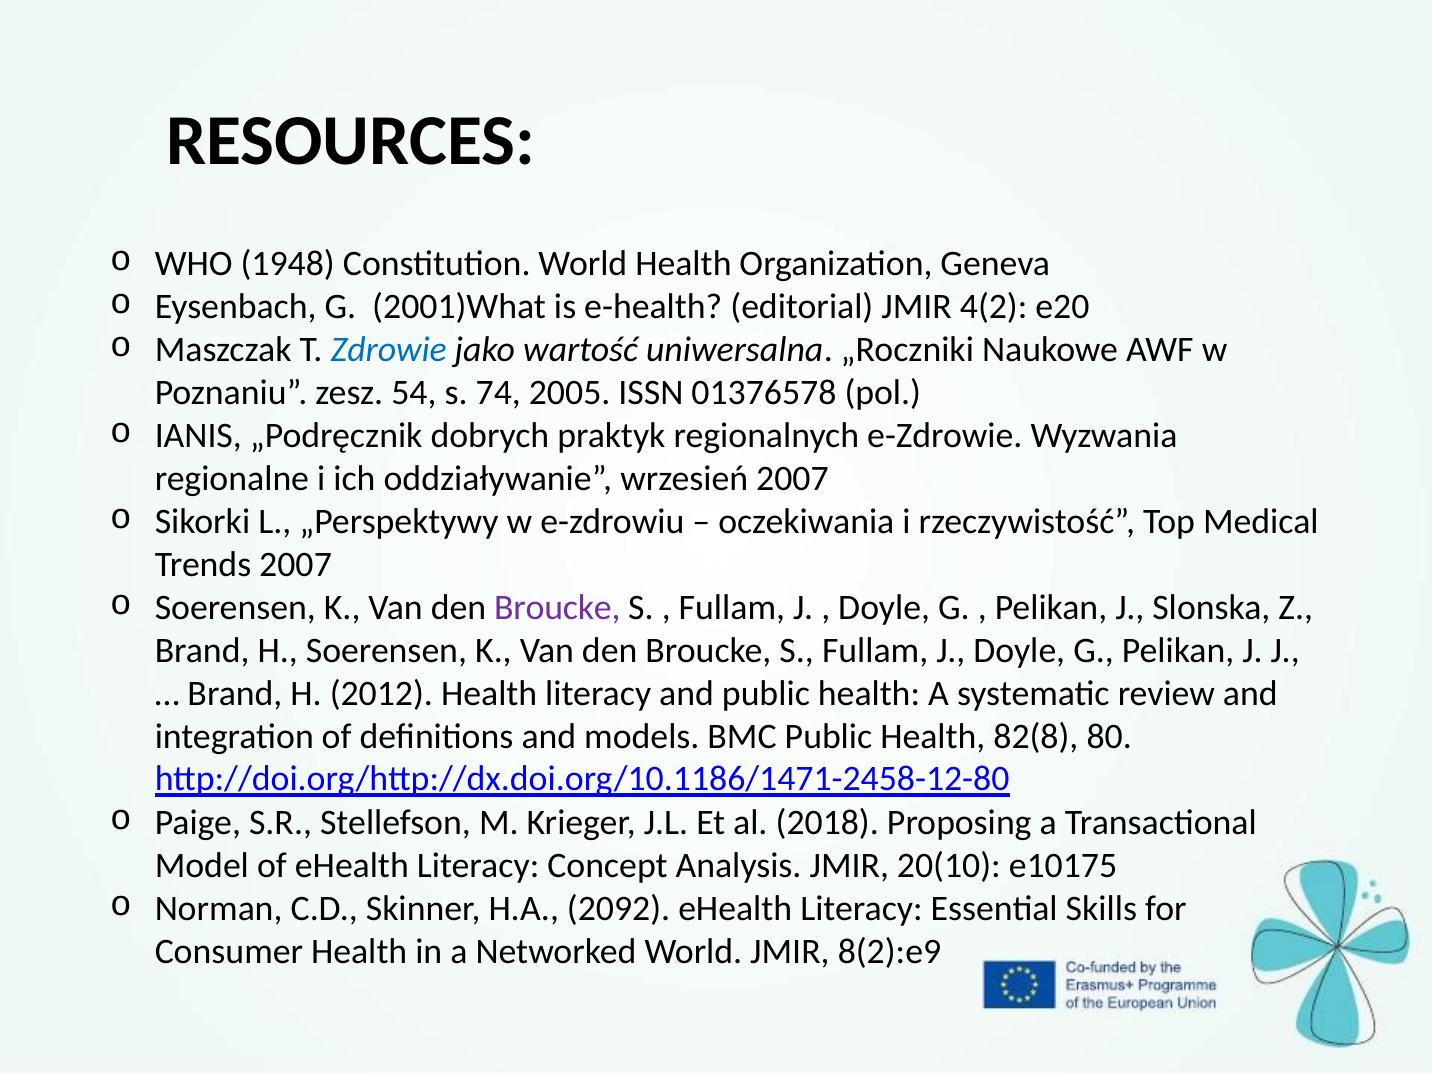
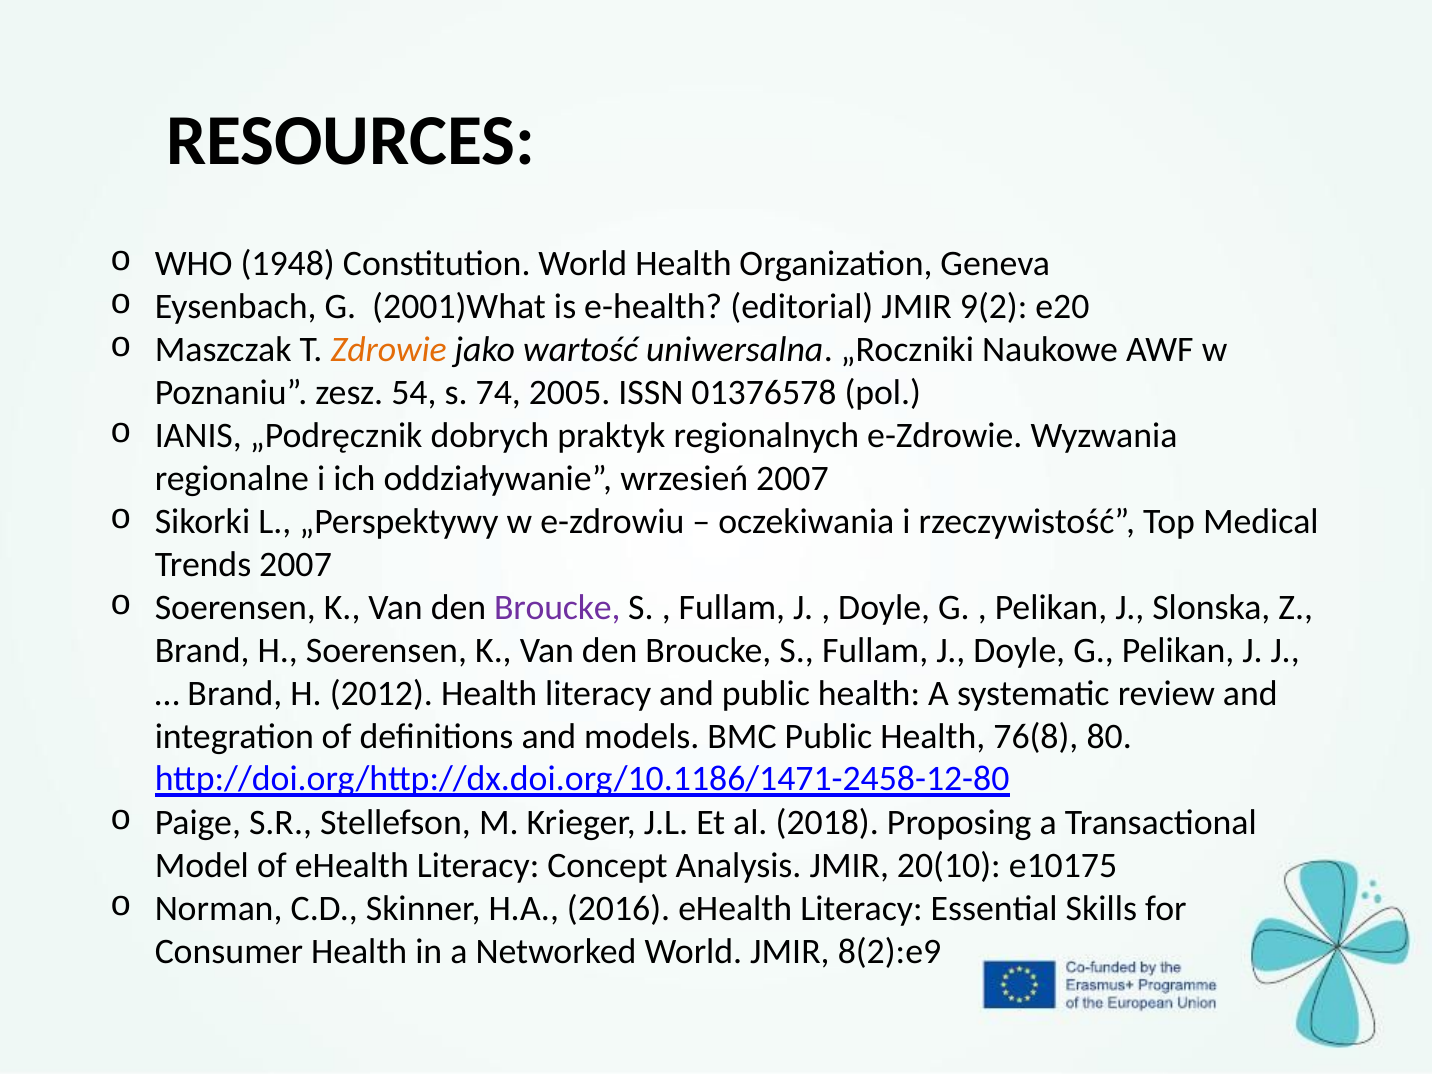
4(2: 4(2 -> 9(2 (994, 307)
Zdrowie colour: blue -> orange (389, 350)
82(8: 82(8 -> 76(8 (1036, 736)
2092: 2092 -> 2016 (619, 909)
